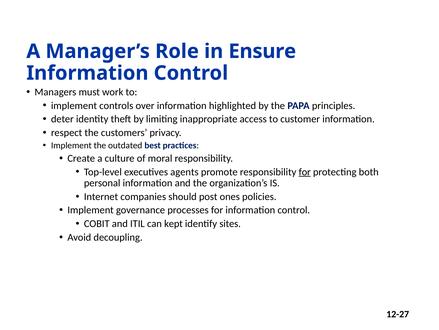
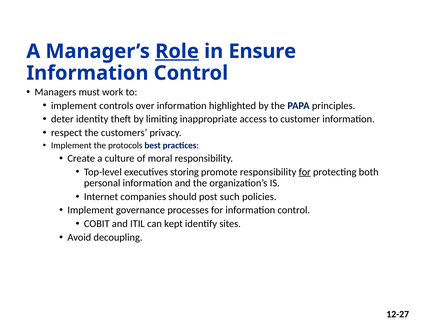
Role underline: none -> present (177, 51)
outdated: outdated -> protocols (125, 145)
agents: agents -> storing (185, 172)
ones: ones -> such (230, 196)
